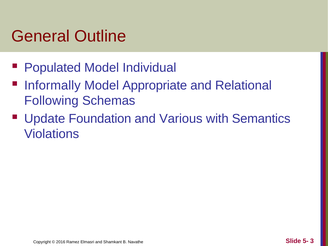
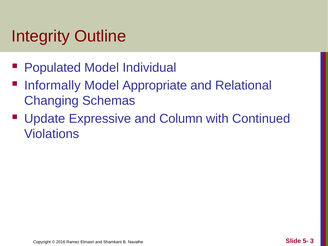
General: General -> Integrity (41, 36)
Following: Following -> Changing (51, 101)
Foundation: Foundation -> Expressive (100, 119)
Various: Various -> Column (181, 119)
Semantics: Semantics -> Continued (261, 119)
